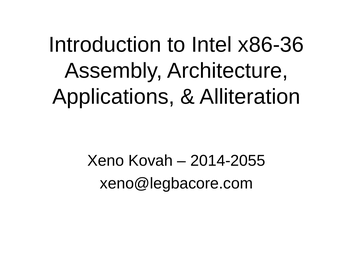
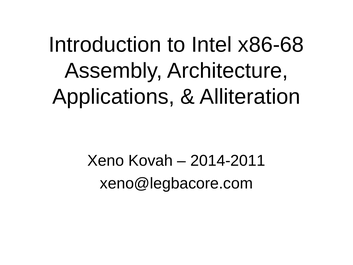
x86-36: x86-36 -> x86-68 (271, 45)
2014-2055: 2014-2055 -> 2014-2011 (228, 161)
